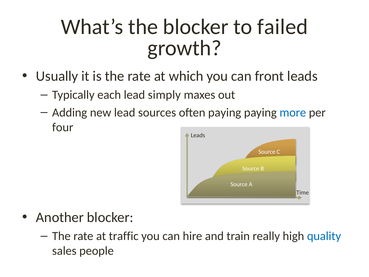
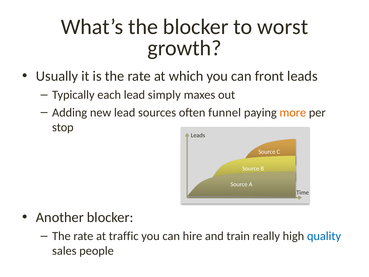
failed: failed -> worst (283, 27)
often paying: paying -> funnel (225, 112)
more colour: blue -> orange (293, 112)
four: four -> stop (63, 127)
